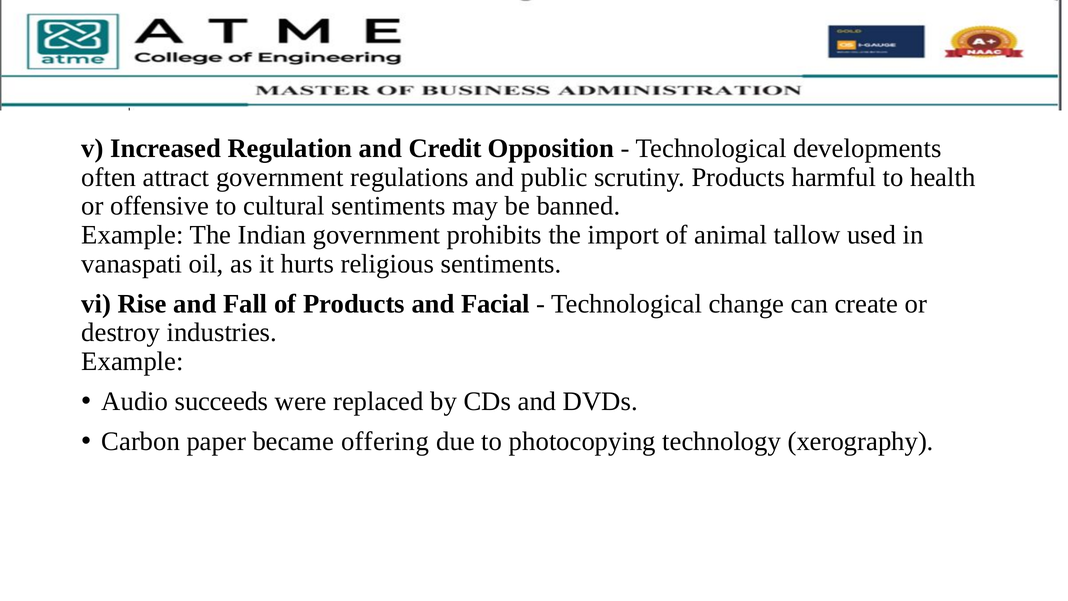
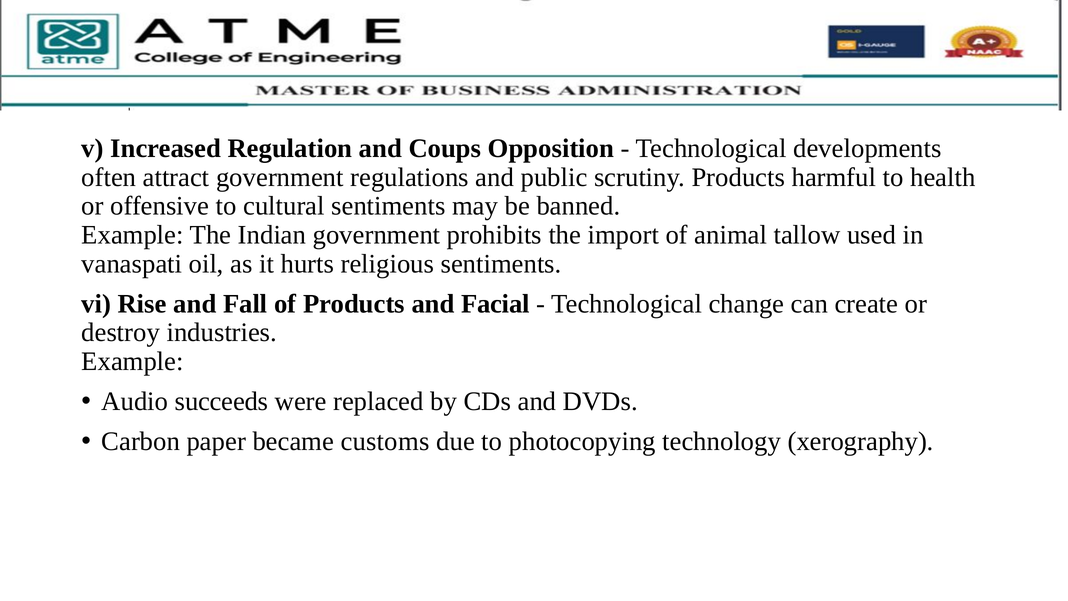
Credit: Credit -> Coups (445, 148)
offering: offering -> customs (385, 441)
